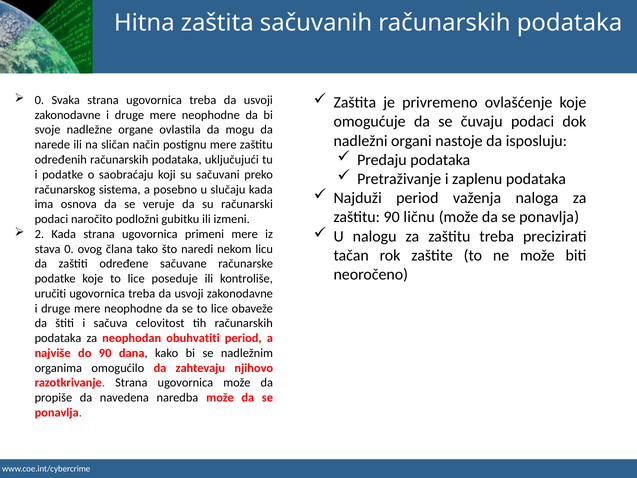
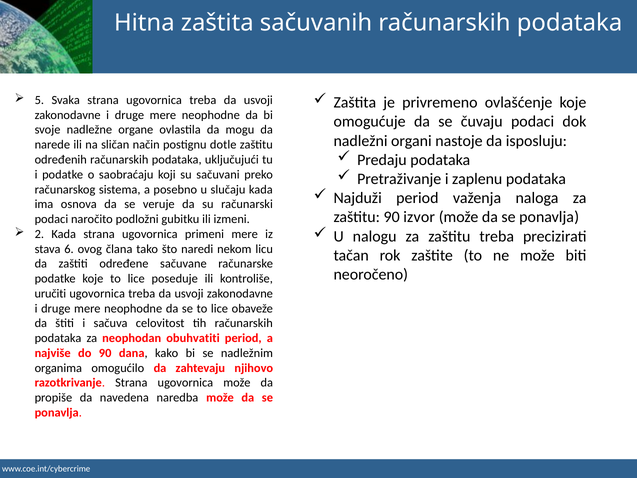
0: 0 -> 5 (39, 100)
postignu mere: mere -> dotle (223, 145)
ličnu: ličnu -> izvor (419, 217)
stava 0: 0 -> 6 (69, 249)
